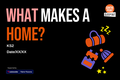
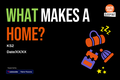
What colour: pink -> light green (22, 16)
